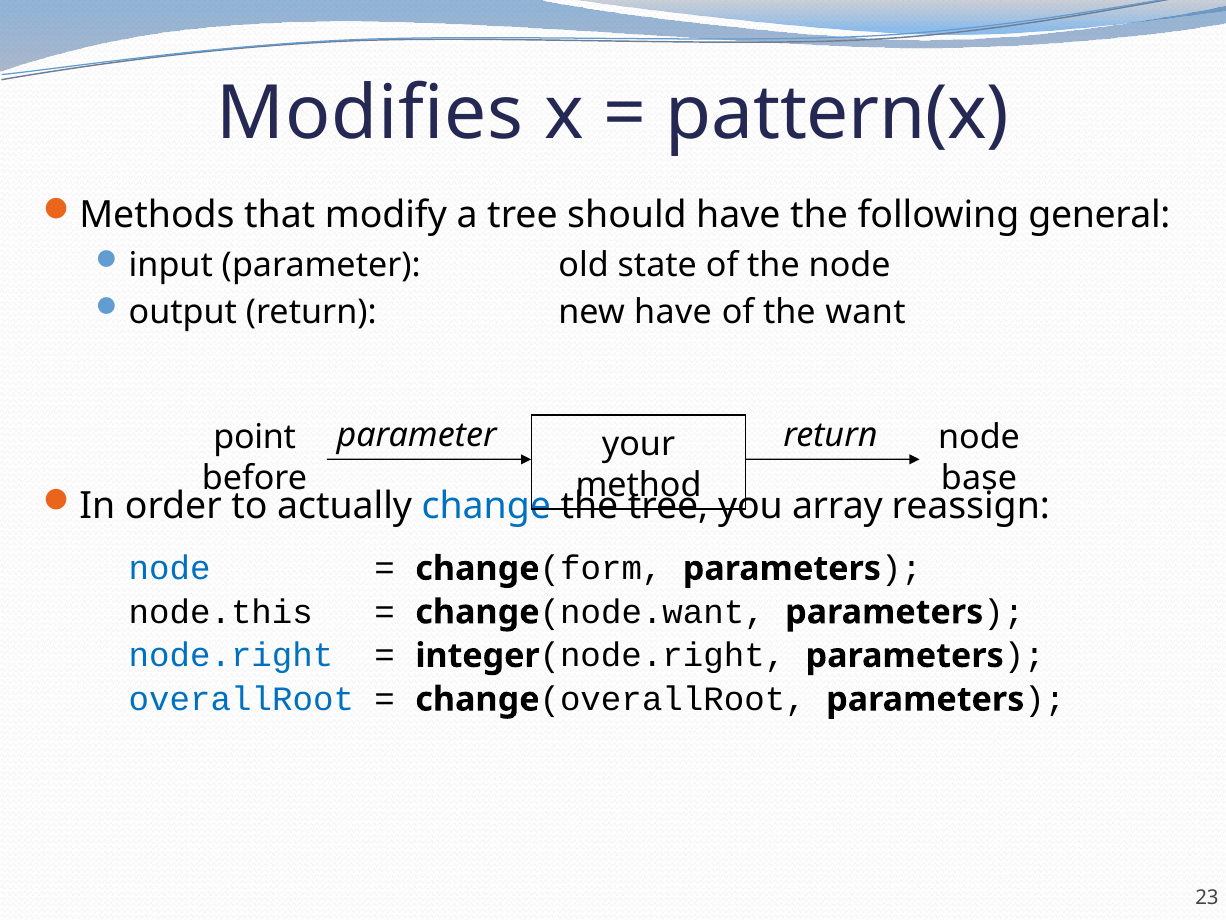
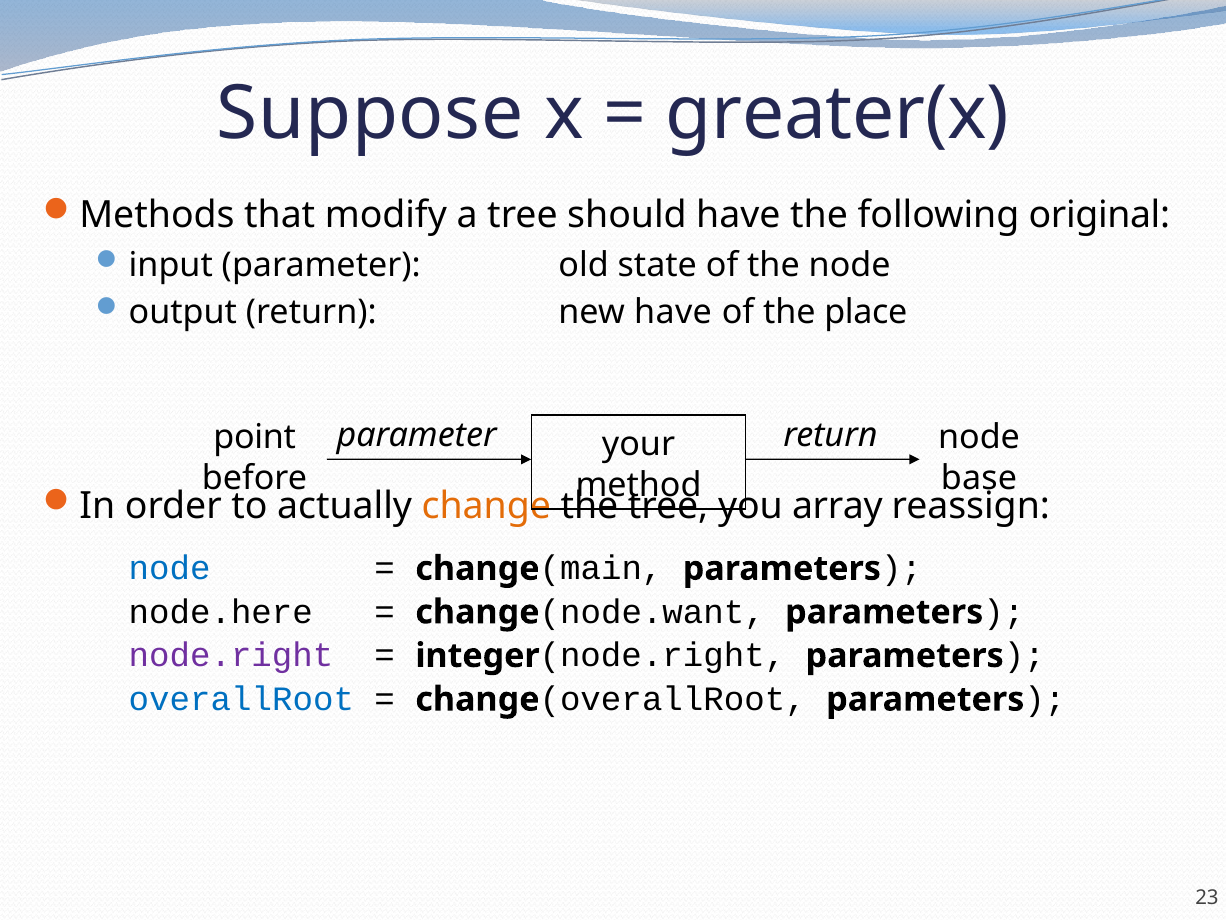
Modifies: Modifies -> Suppose (370, 114)
pattern(x: pattern(x -> greater(x (838, 114)
general: general -> original (1099, 215)
want: want -> place (866, 312)
change colour: blue -> orange (486, 506)
form: form -> main (601, 568)
node.this: node.this -> node.here (221, 612)
node.right colour: blue -> purple (231, 655)
